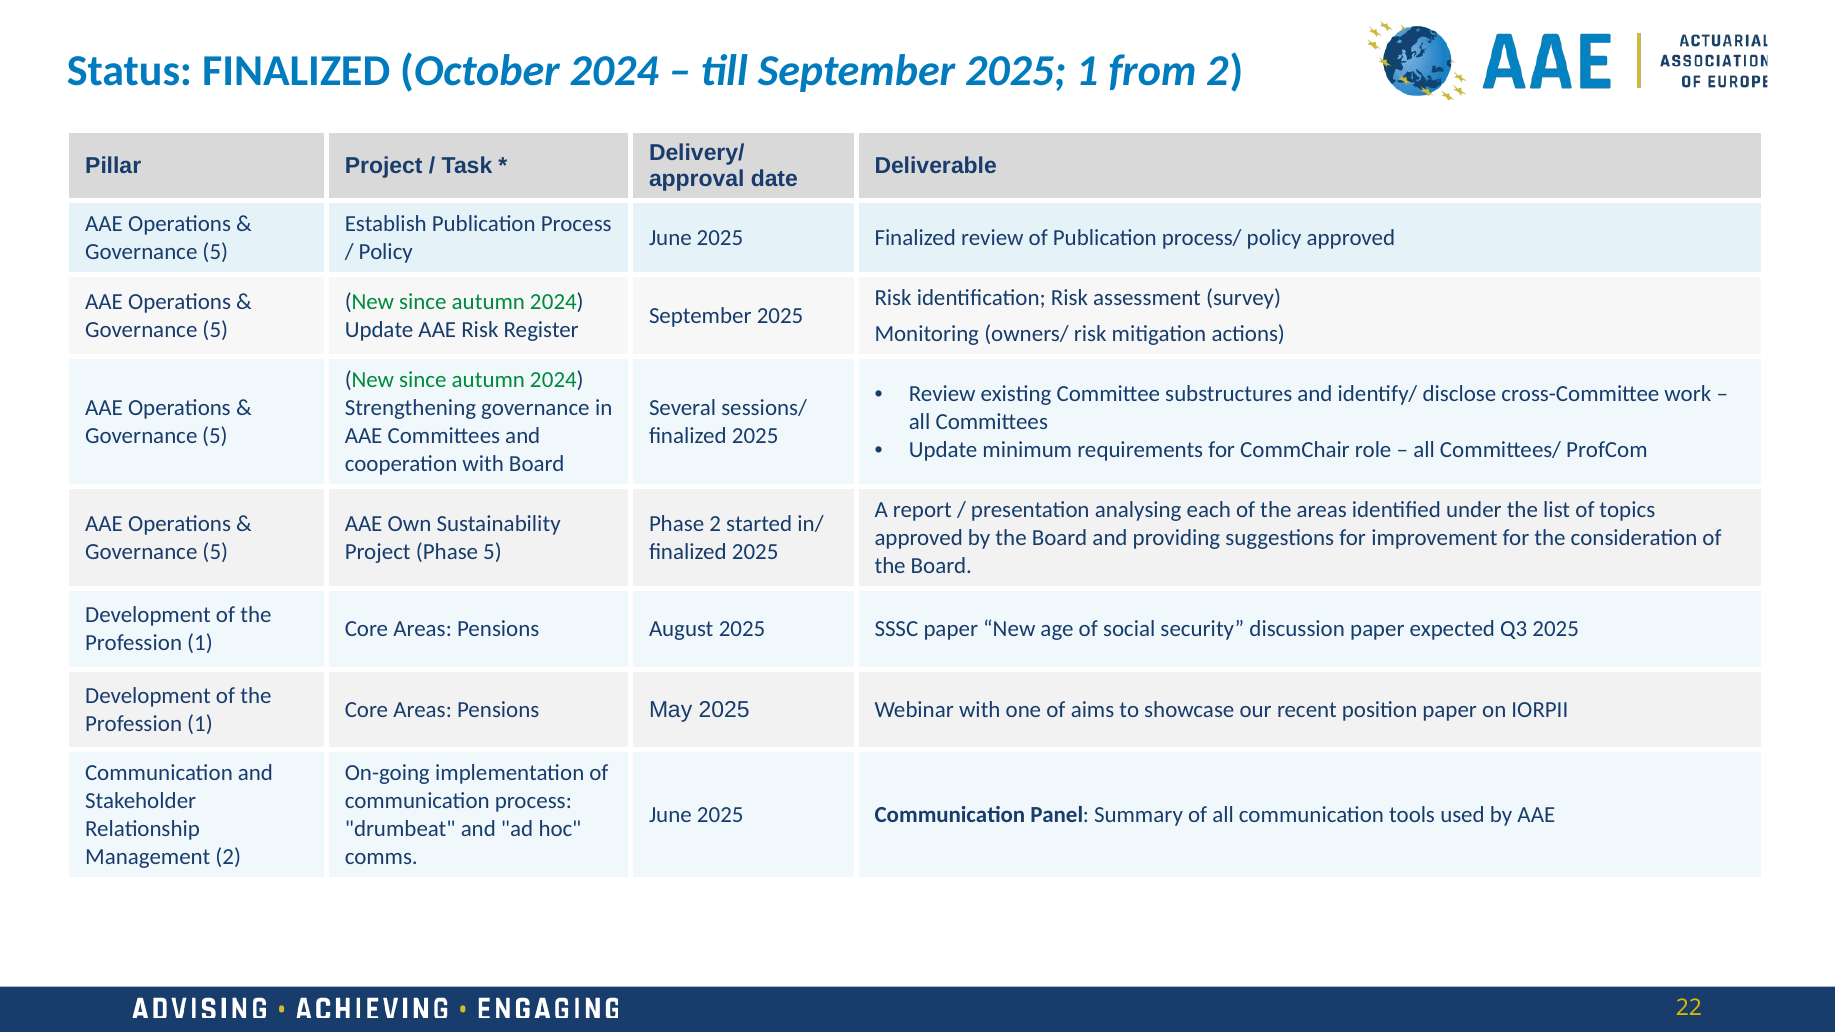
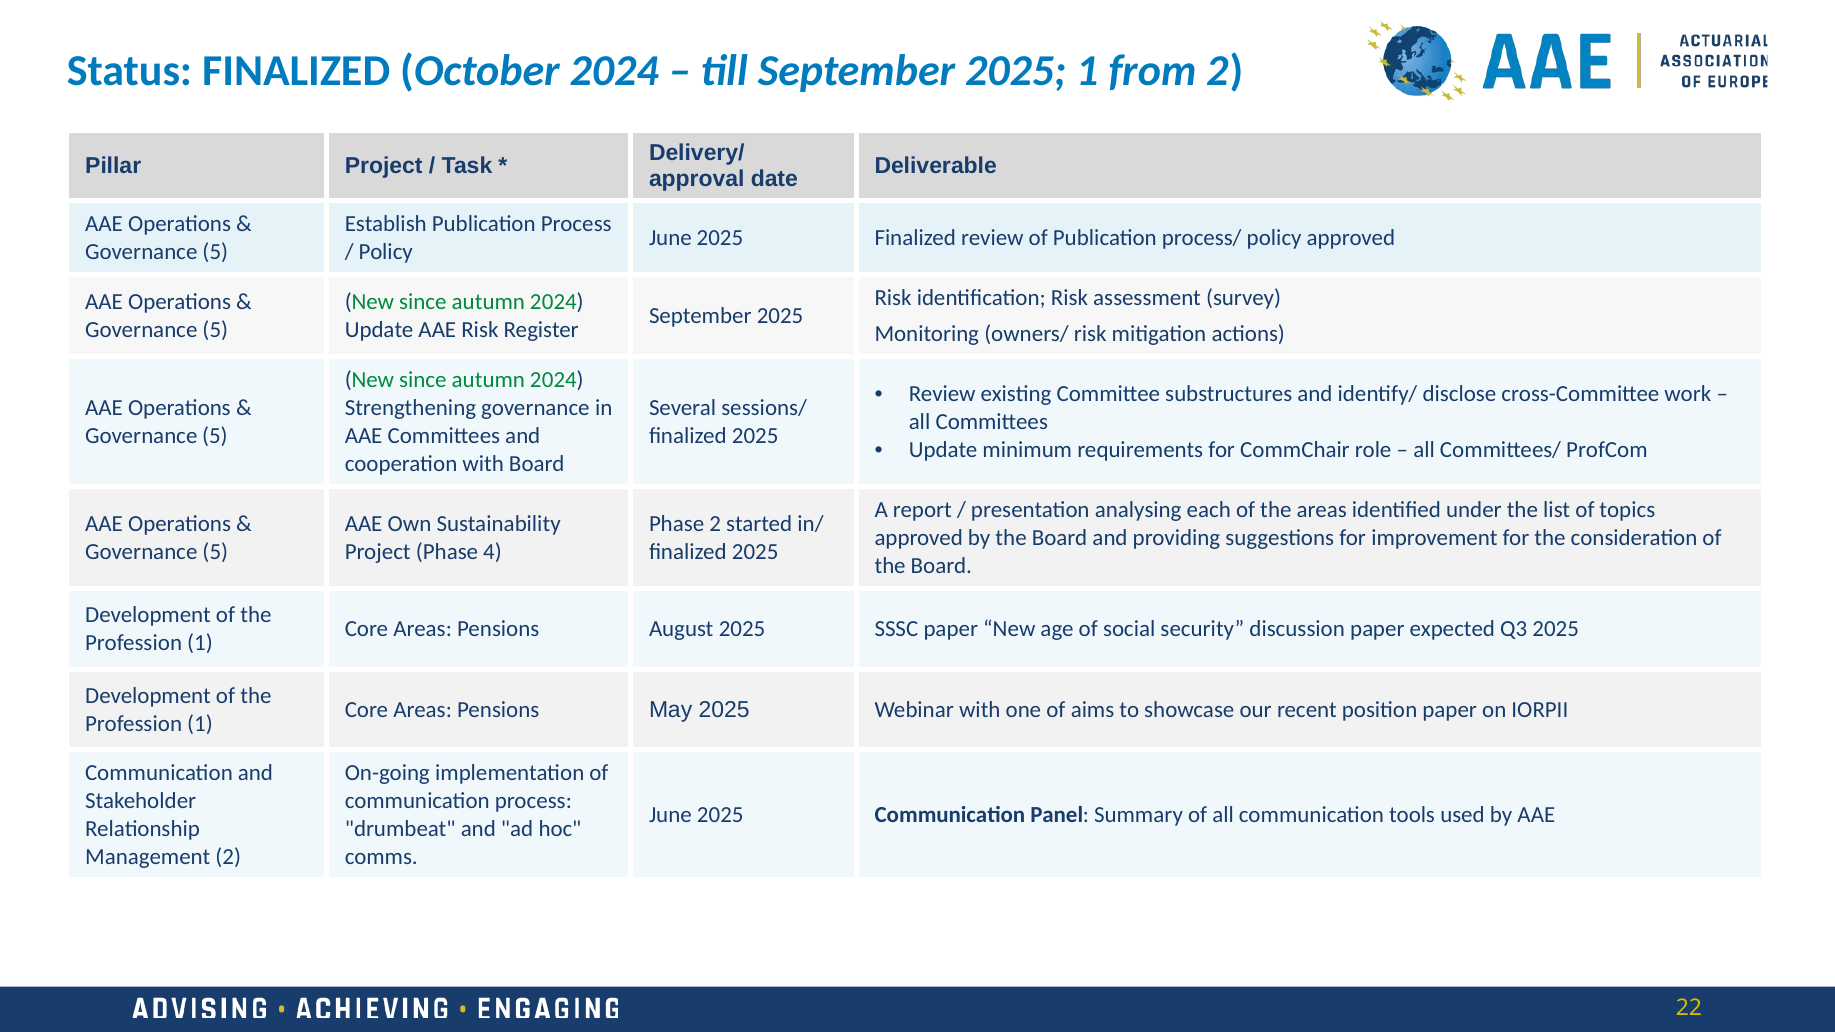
Phase 5: 5 -> 4 (492, 552)
